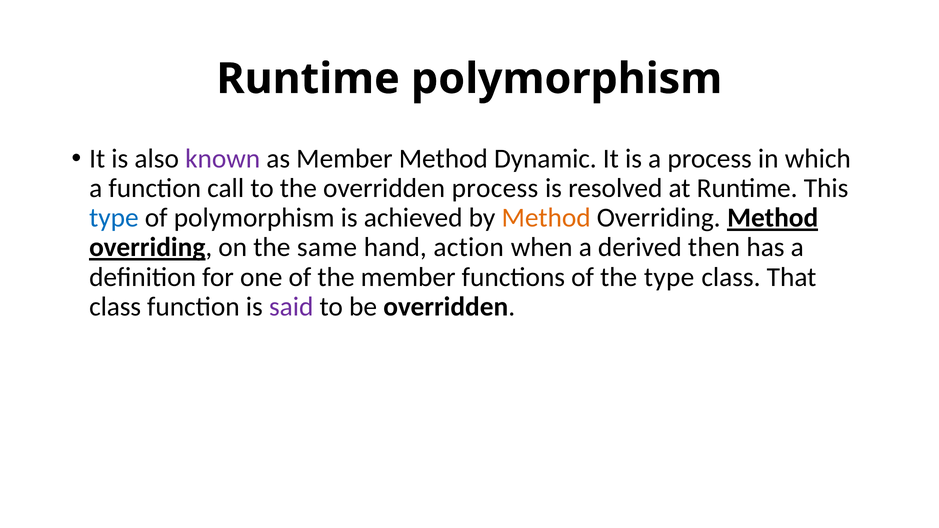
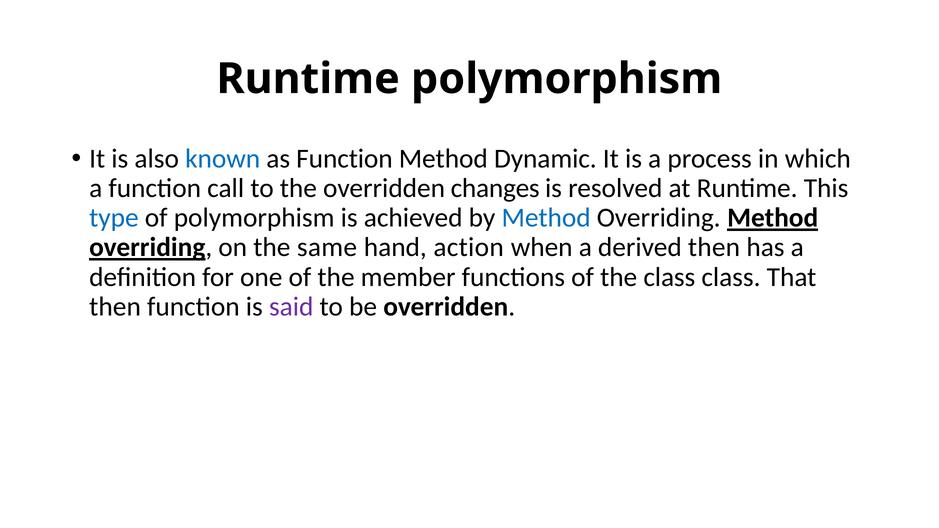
known colour: purple -> blue (223, 159)
as Member: Member -> Function (344, 159)
overridden process: process -> changes (495, 188)
Method colour: orange -> blue (546, 218)
the type: type -> class (669, 277)
class: class -> then (115, 307)
